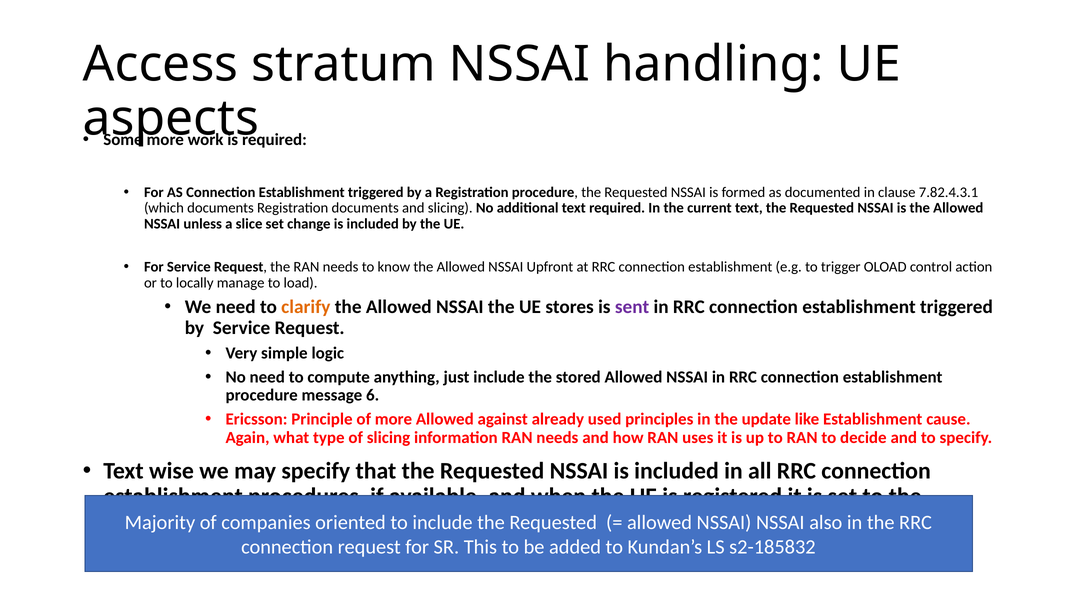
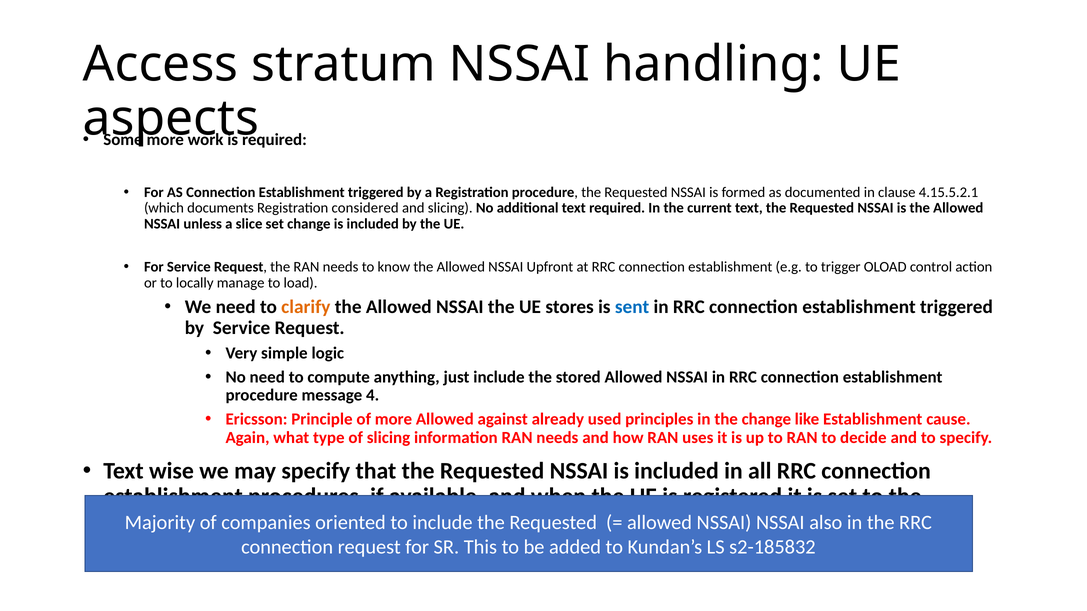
7.82.4.3.1: 7.82.4.3.1 -> 4.15.5.2.1 (949, 192)
Registration documents: documents -> considered (365, 208)
sent colour: purple -> blue (632, 307)
6: 6 -> 4 (373, 396)
the update: update -> change (766, 420)
